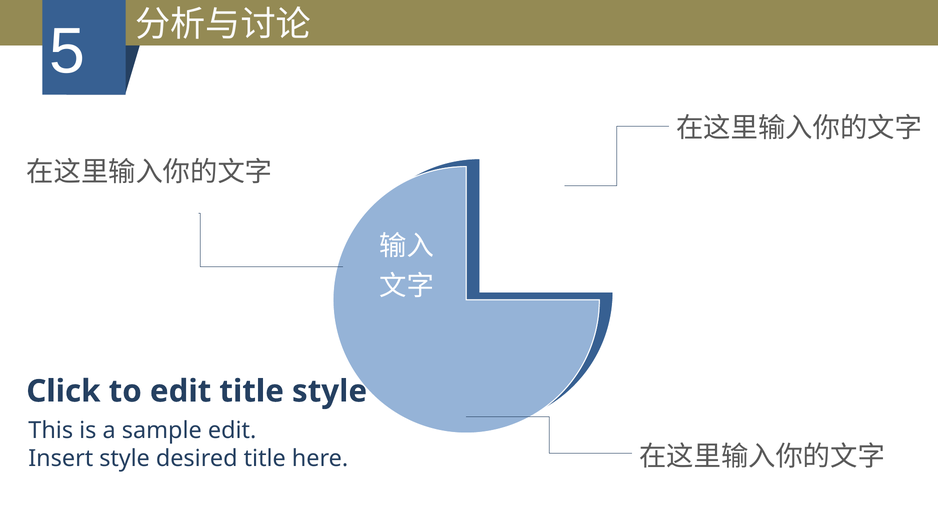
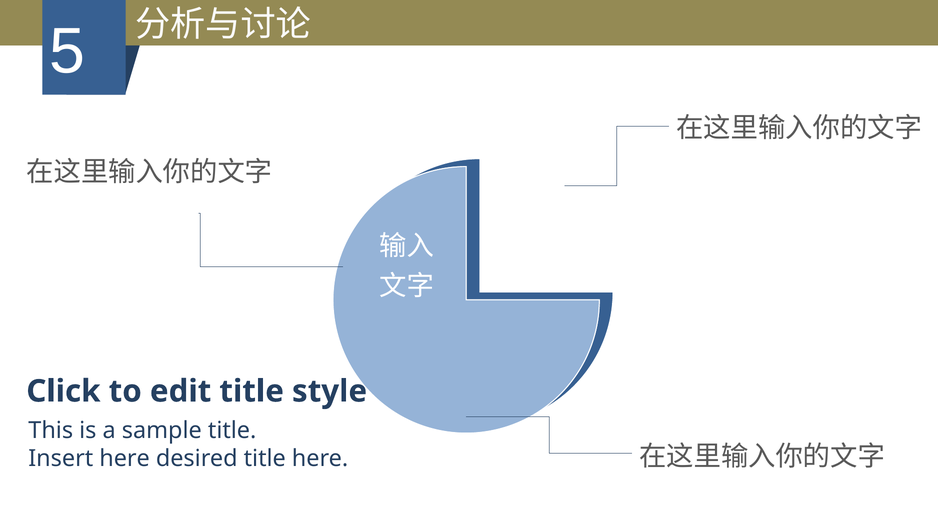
sample edit: edit -> title (232, 430)
Insert style: style -> here (125, 458)
